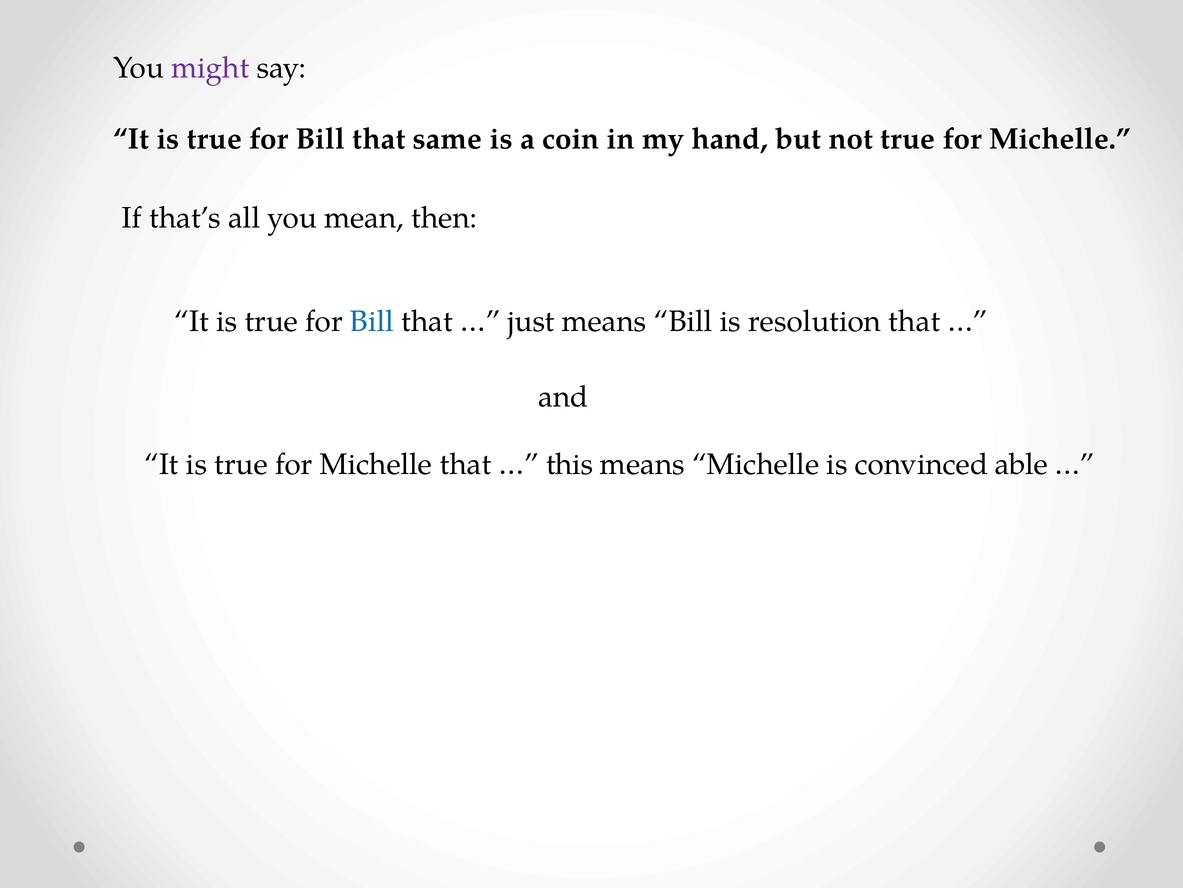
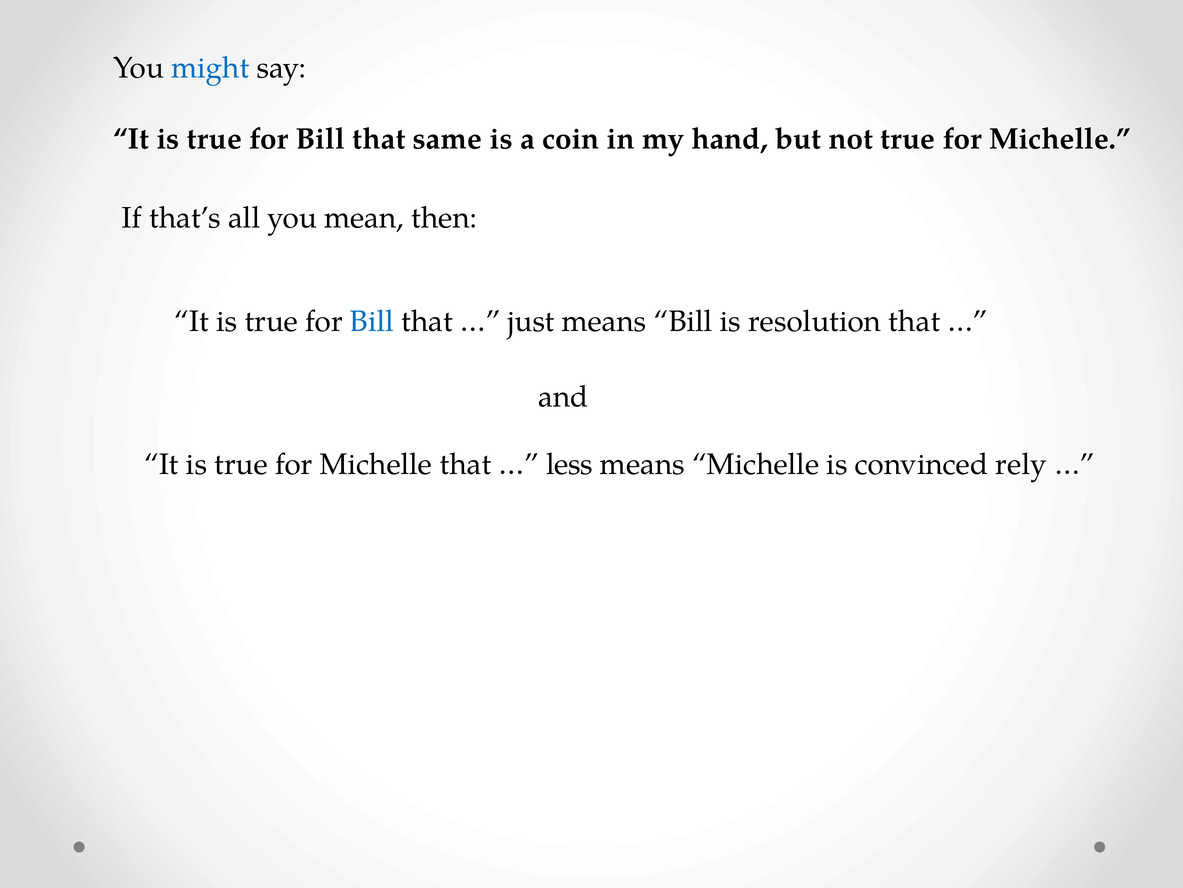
might colour: purple -> blue (210, 68)
this: this -> less (570, 464)
able: able -> rely (1021, 464)
